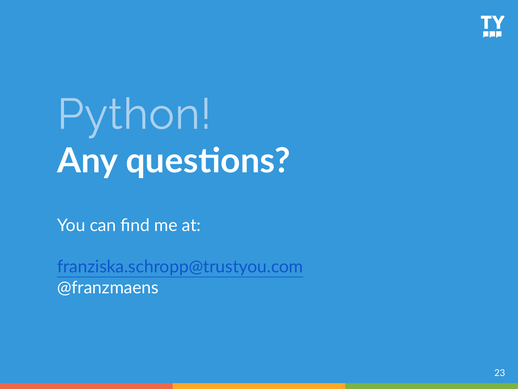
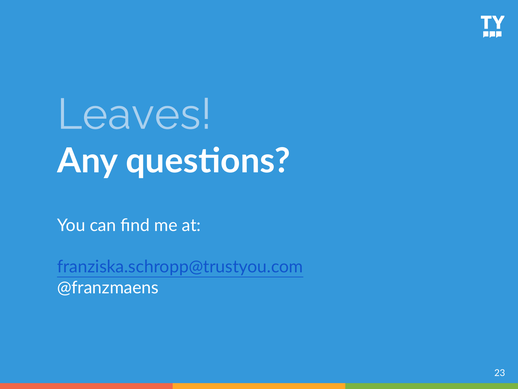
Python: Python -> Leaves (134, 114)
